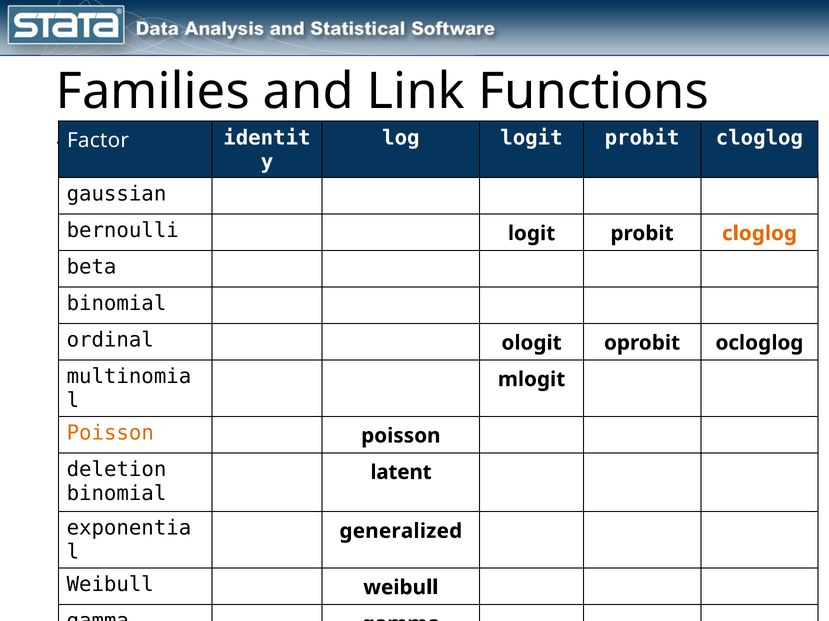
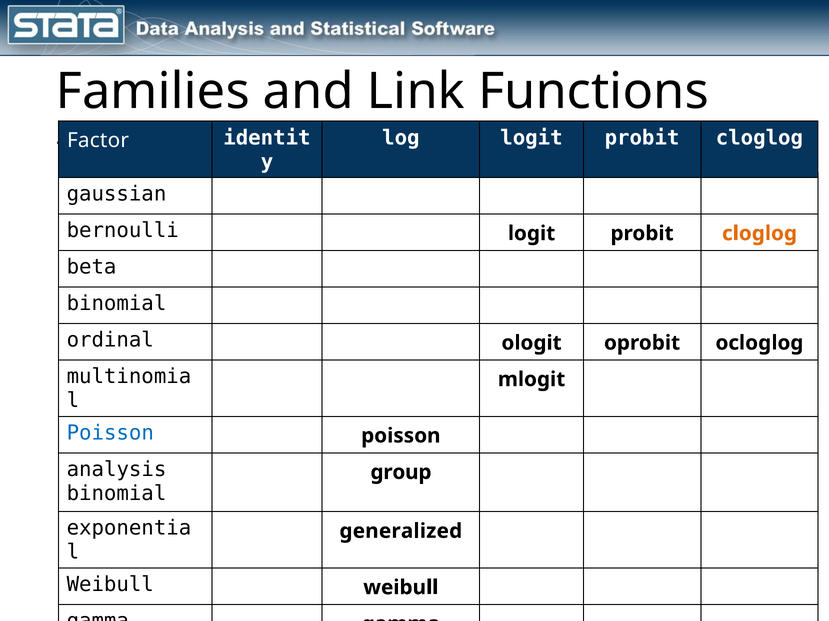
Poisson colour: orange -> blue (110, 433)
deletion: deletion -> analysis (117, 470)
latent: latent -> group (401, 473)
